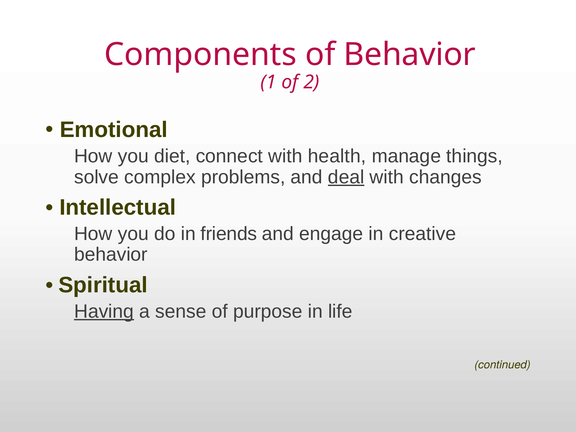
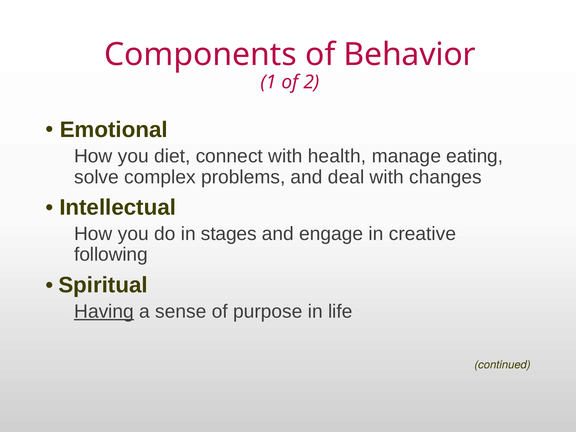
things: things -> eating (475, 156)
deal underline: present -> none (346, 177)
friends: friends -> stages (229, 234)
behavior: behavior -> following (111, 255)
